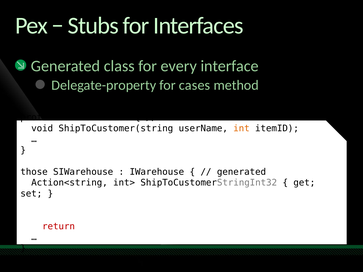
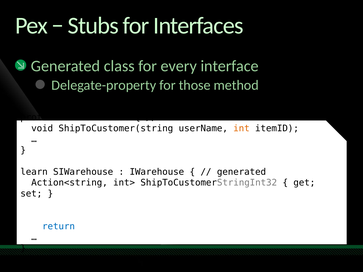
cases: cases -> those (195, 85)
those: those -> learn (34, 172)
return colour: red -> blue (59, 226)
